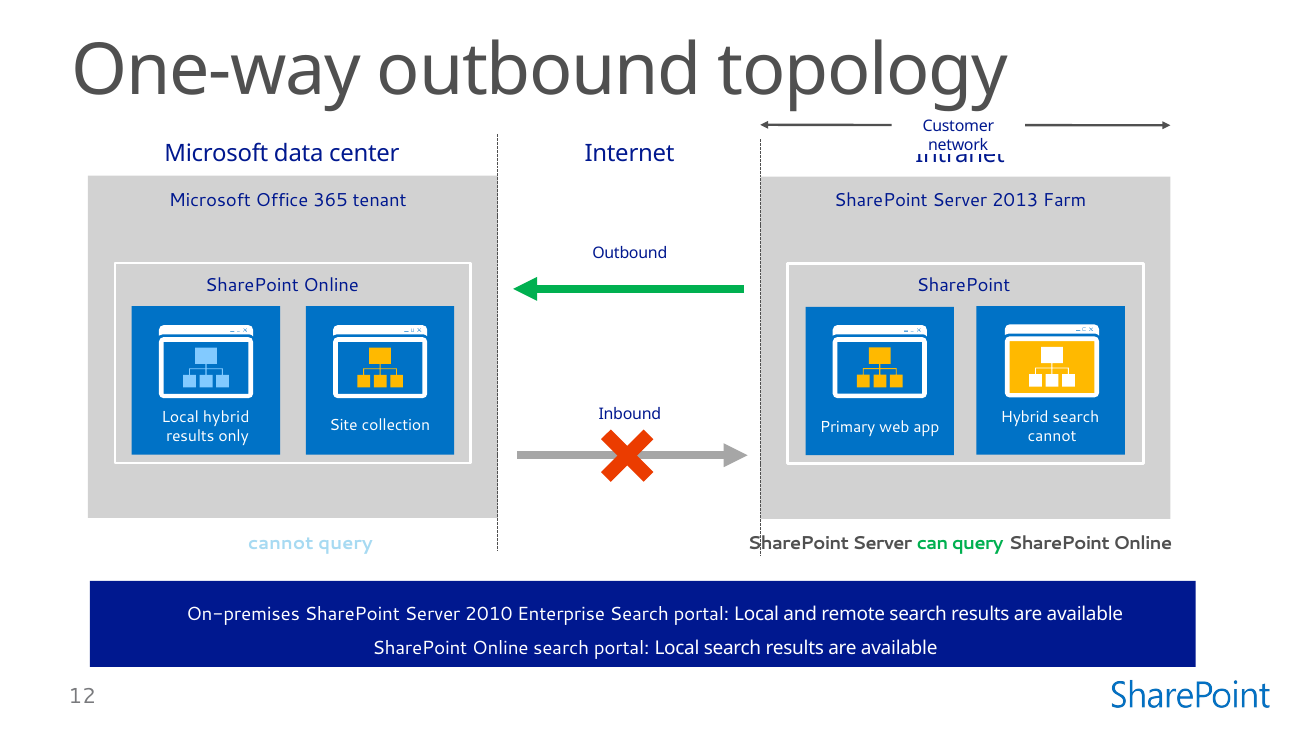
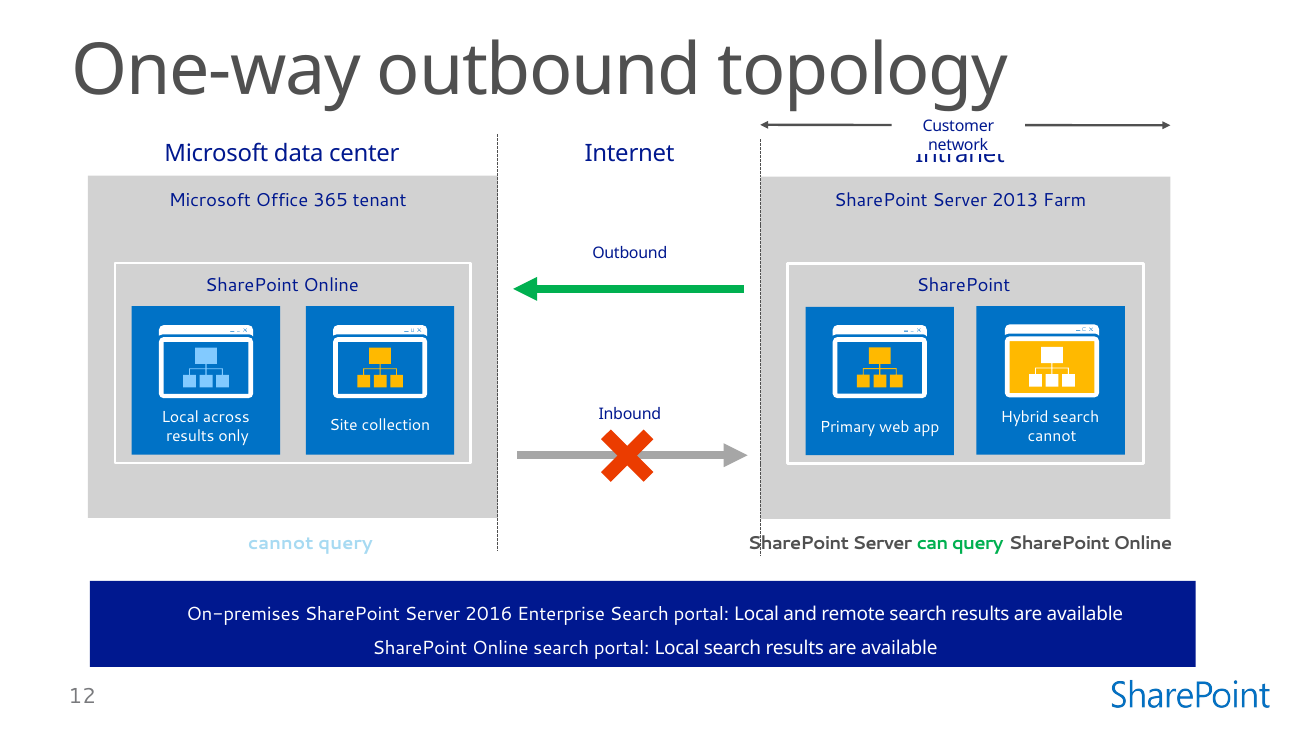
Local hybrid: hybrid -> across (226, 417)
2010: 2010 -> 2016 (489, 614)
